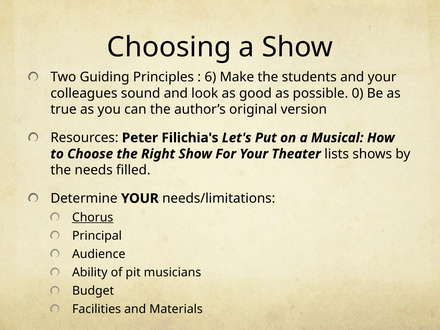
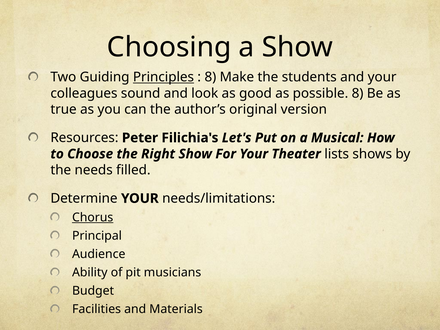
Principles underline: none -> present (163, 77)
6: 6 -> 8 (210, 77)
possible 0: 0 -> 8 (358, 93)
